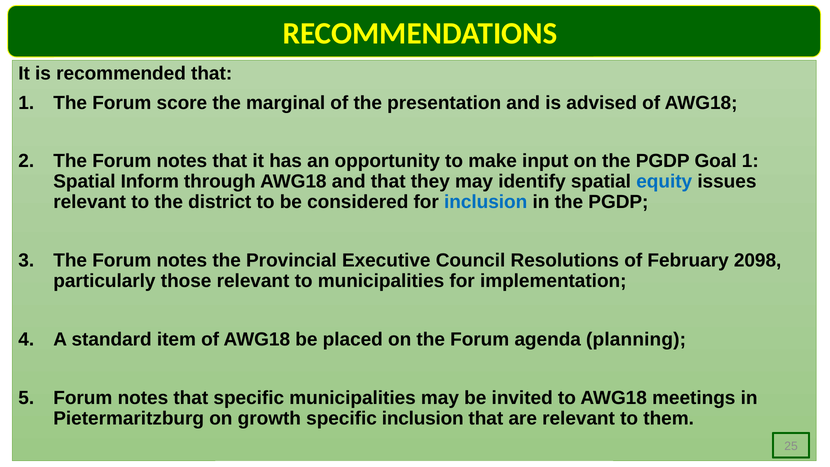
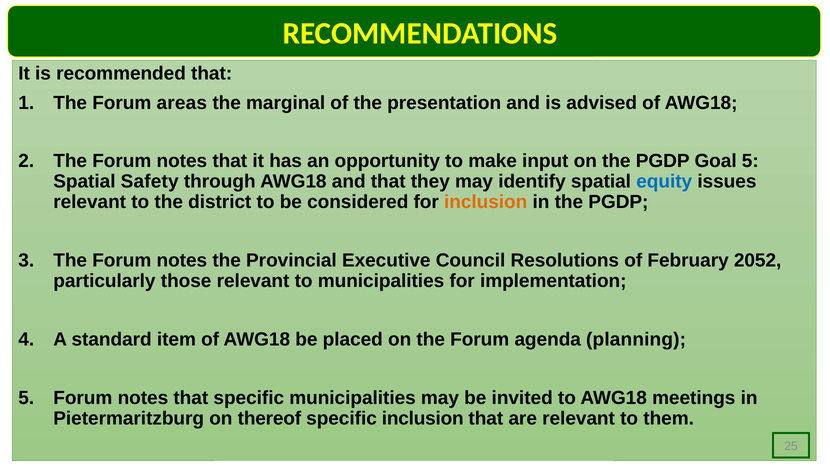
score: score -> areas (182, 103)
Goal 1: 1 -> 5 (750, 161)
Inform: Inform -> Safety (150, 182)
inclusion colour: blue -> orange (486, 202)
2098: 2098 -> 2052 (758, 261)
growth: growth -> thereof (269, 418)
